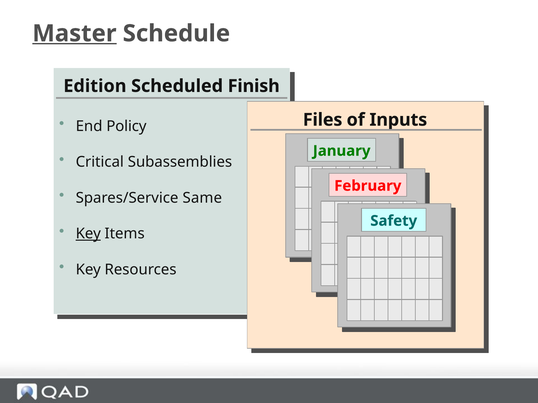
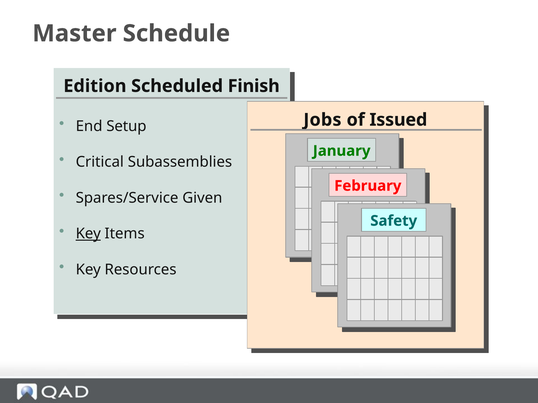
Master underline: present -> none (74, 33)
Files: Files -> Jobs (322, 120)
Inputs: Inputs -> Issued (398, 120)
Policy: Policy -> Setup (126, 126)
Same: Same -> Given (202, 198)
